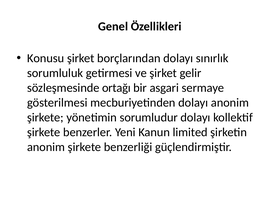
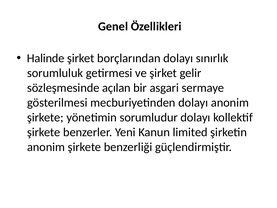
Konusu: Konusu -> Halinde (46, 58)
ortağı: ortağı -> açılan (116, 88)
